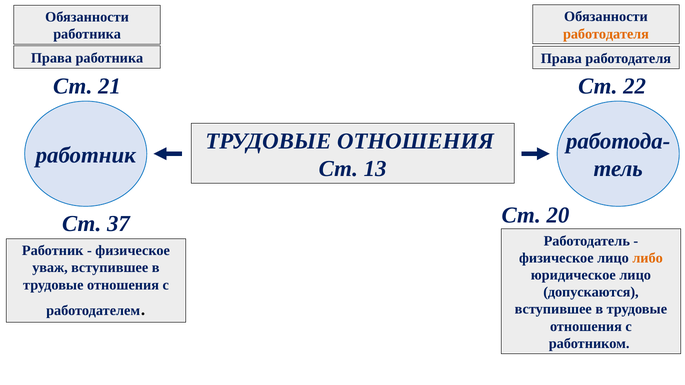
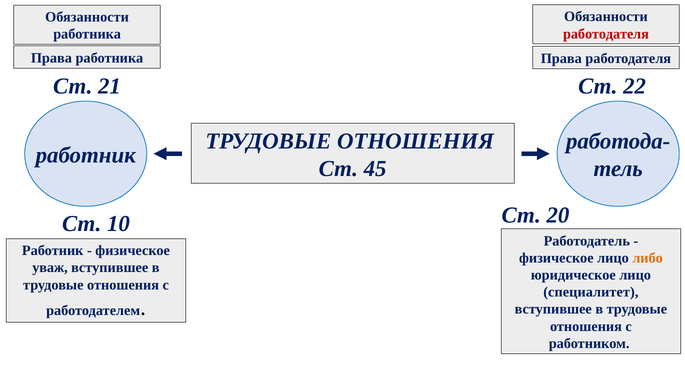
работодателя colour: orange -> red (606, 34)
13: 13 -> 45 (375, 169)
37: 37 -> 10 (118, 224)
допускаются: допускаются -> специалитет (591, 292)
